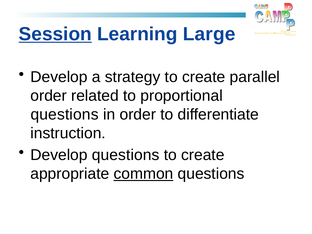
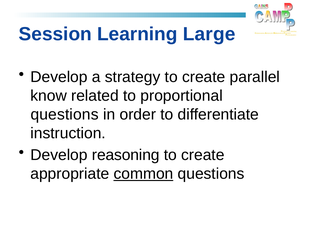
Session underline: present -> none (55, 34)
order: order -> know (49, 96)
Develop questions: questions -> reasoning (126, 155)
